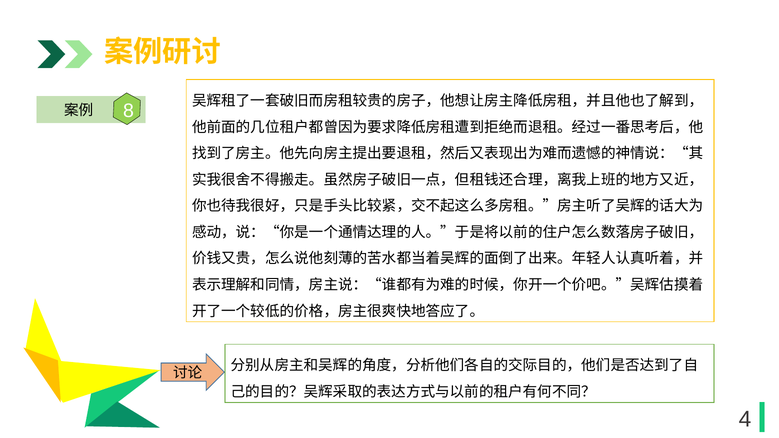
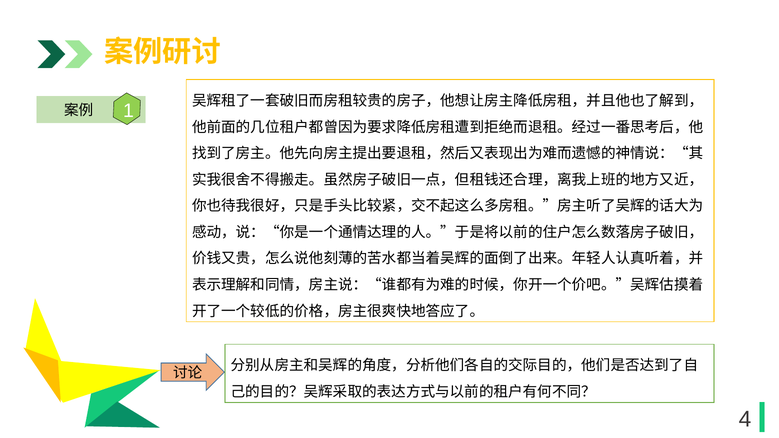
8: 8 -> 1 (128, 111)
